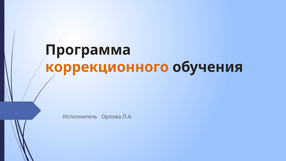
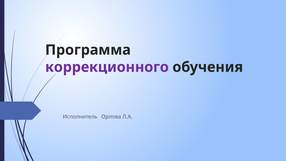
коррекционного colour: orange -> purple (107, 67)
